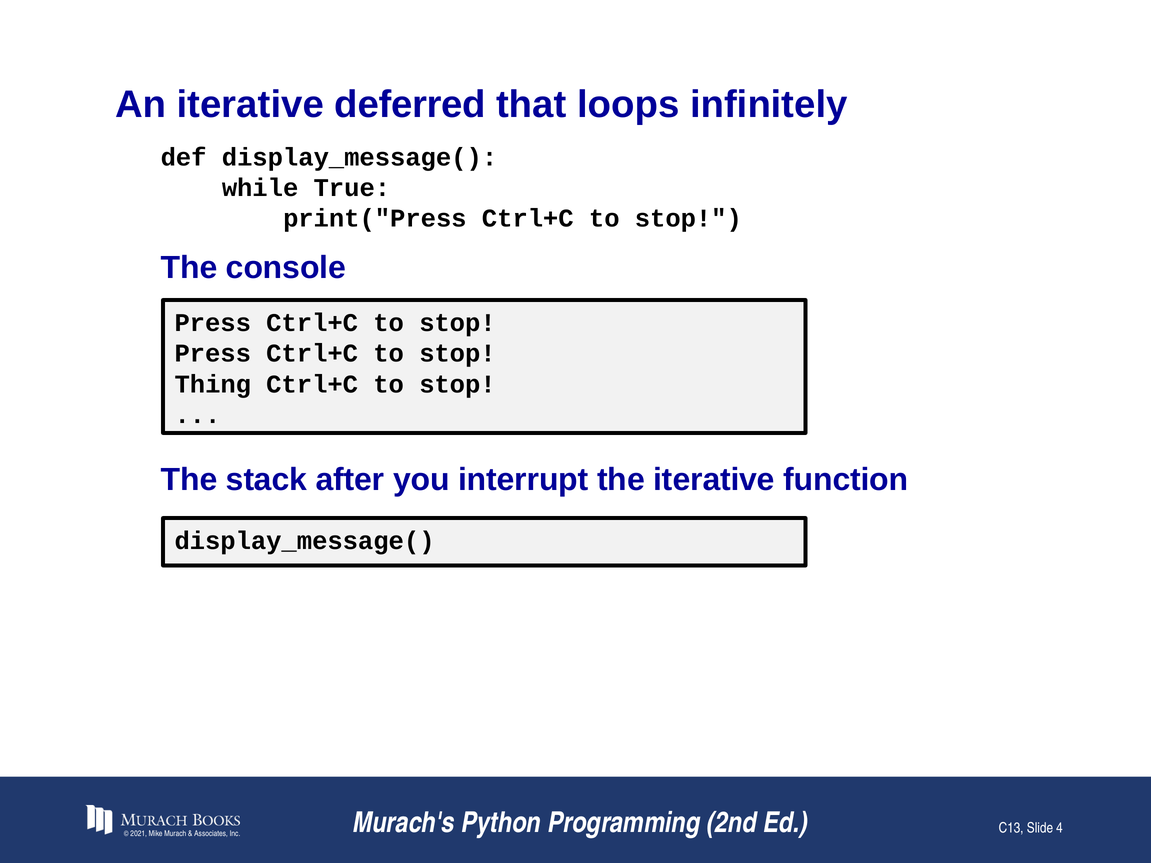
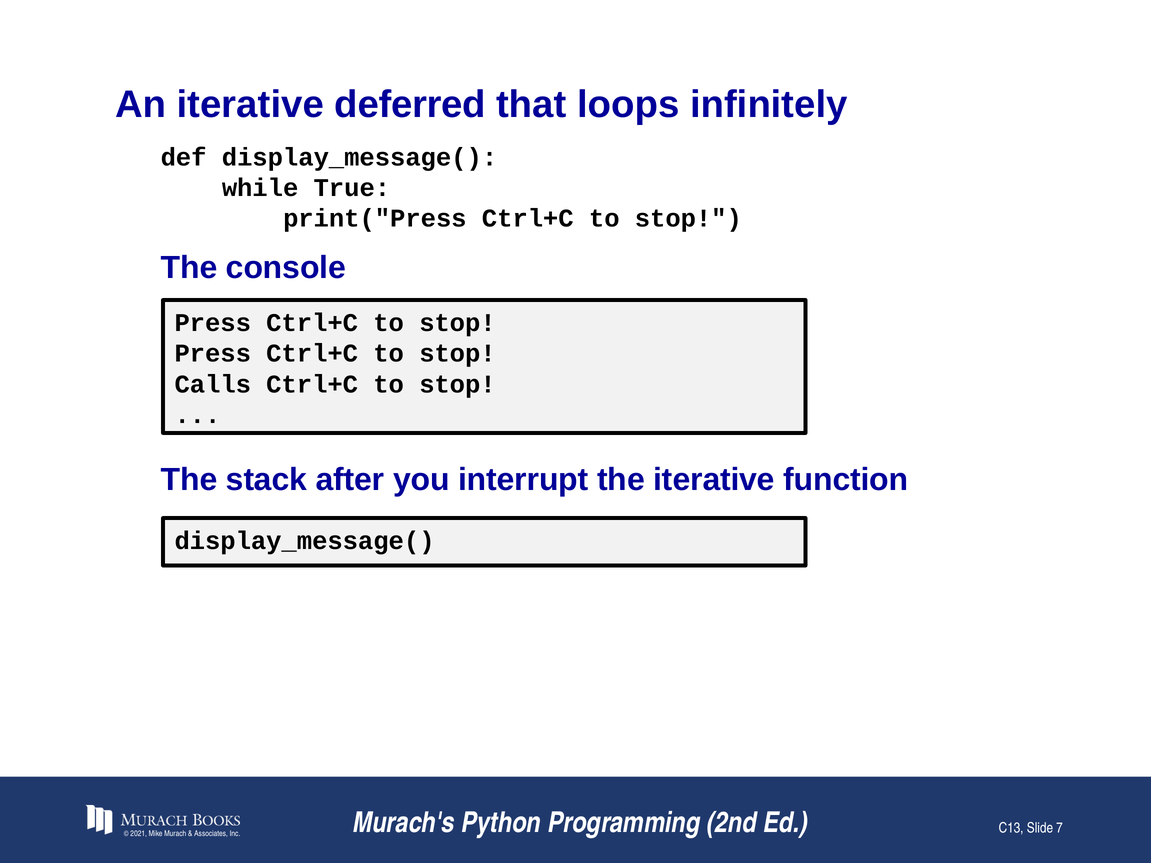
Thing: Thing -> Calls (213, 384)
4: 4 -> 7 (1060, 828)
